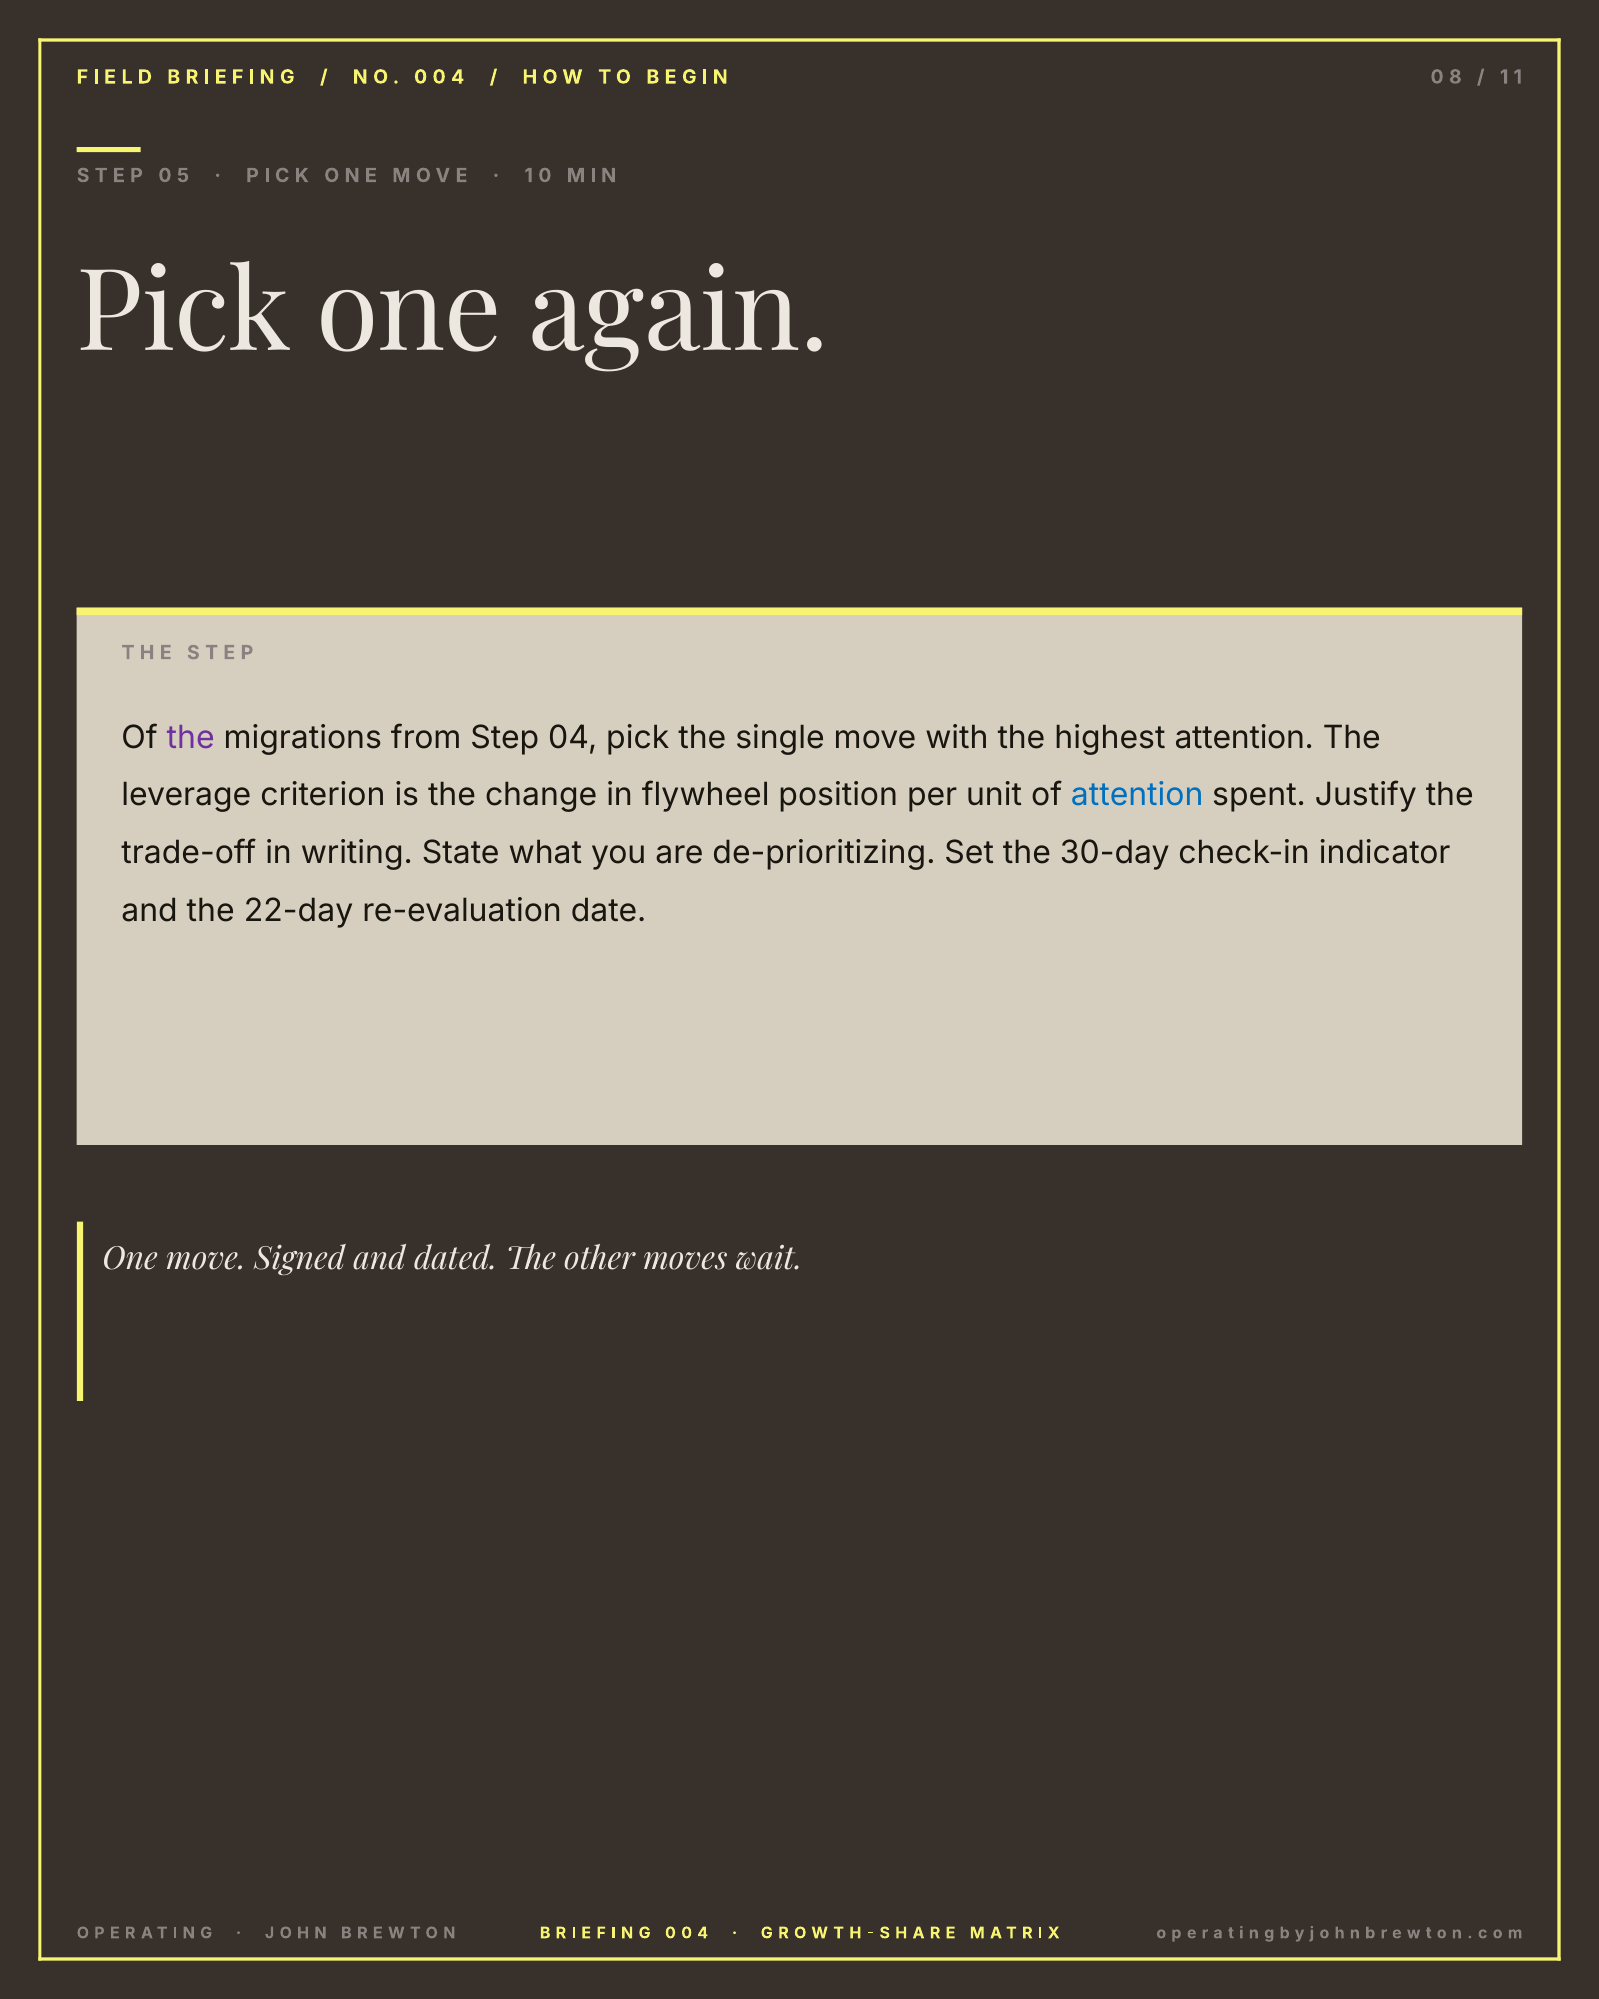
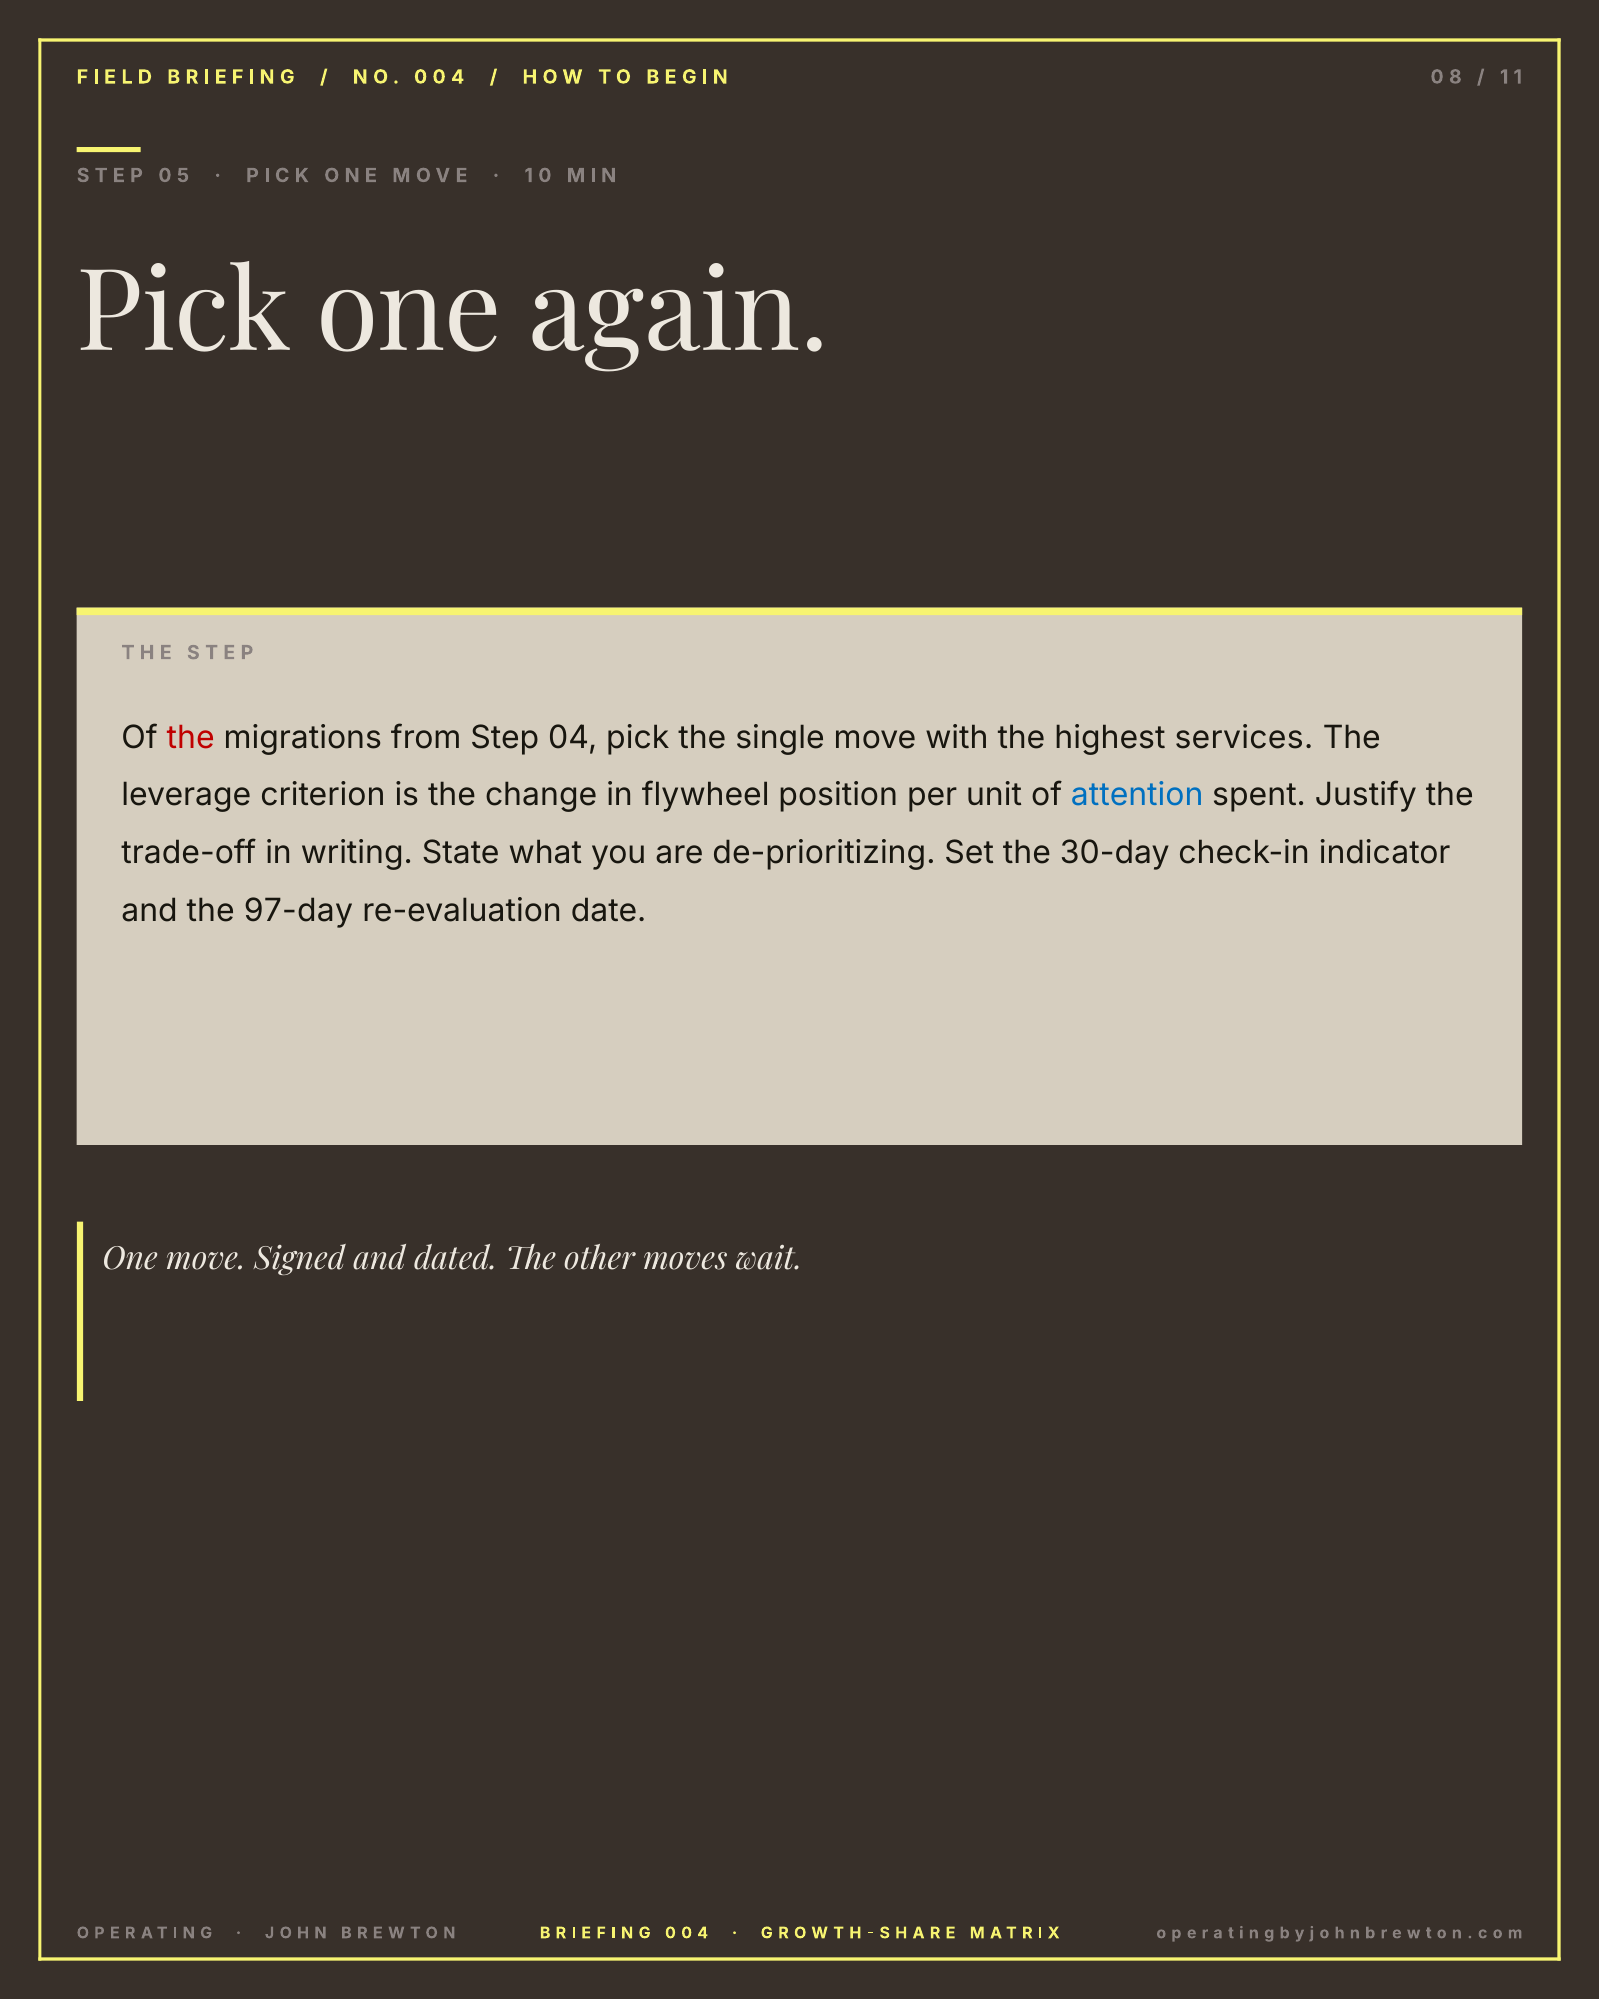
the colour: purple -> red (191, 738)
highest attention: attention -> services (1244, 738)
22-day: 22-day -> 97-day (298, 910)
